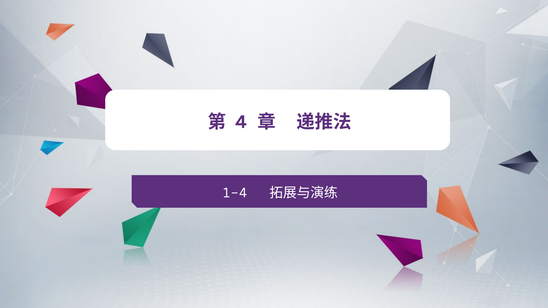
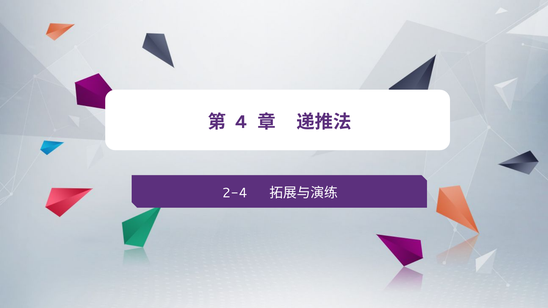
1-4: 1-4 -> 2-4 (235, 193)
